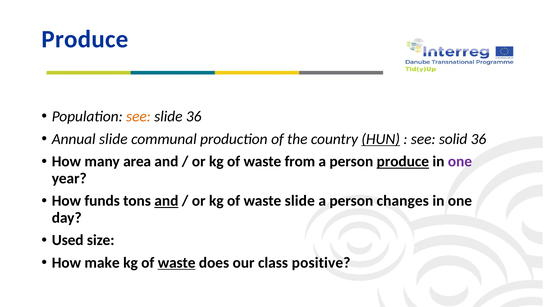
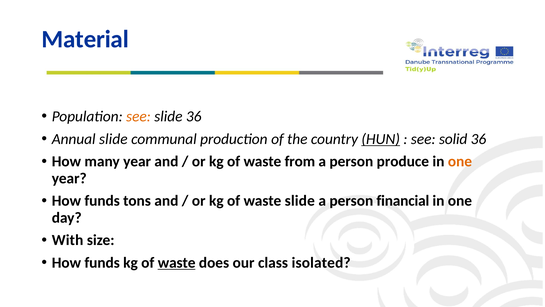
Produce: Produce -> Material (85, 39)
many area: area -> year (137, 161)
produce underline: present -> none (403, 161)
one colour: purple -> orange (460, 161)
and underline: present -> none (166, 201)
changes: changes -> financial (403, 201)
Used: Used -> With (68, 240)
make: make -> funds (102, 262)
positive: positive -> isolated (321, 262)
